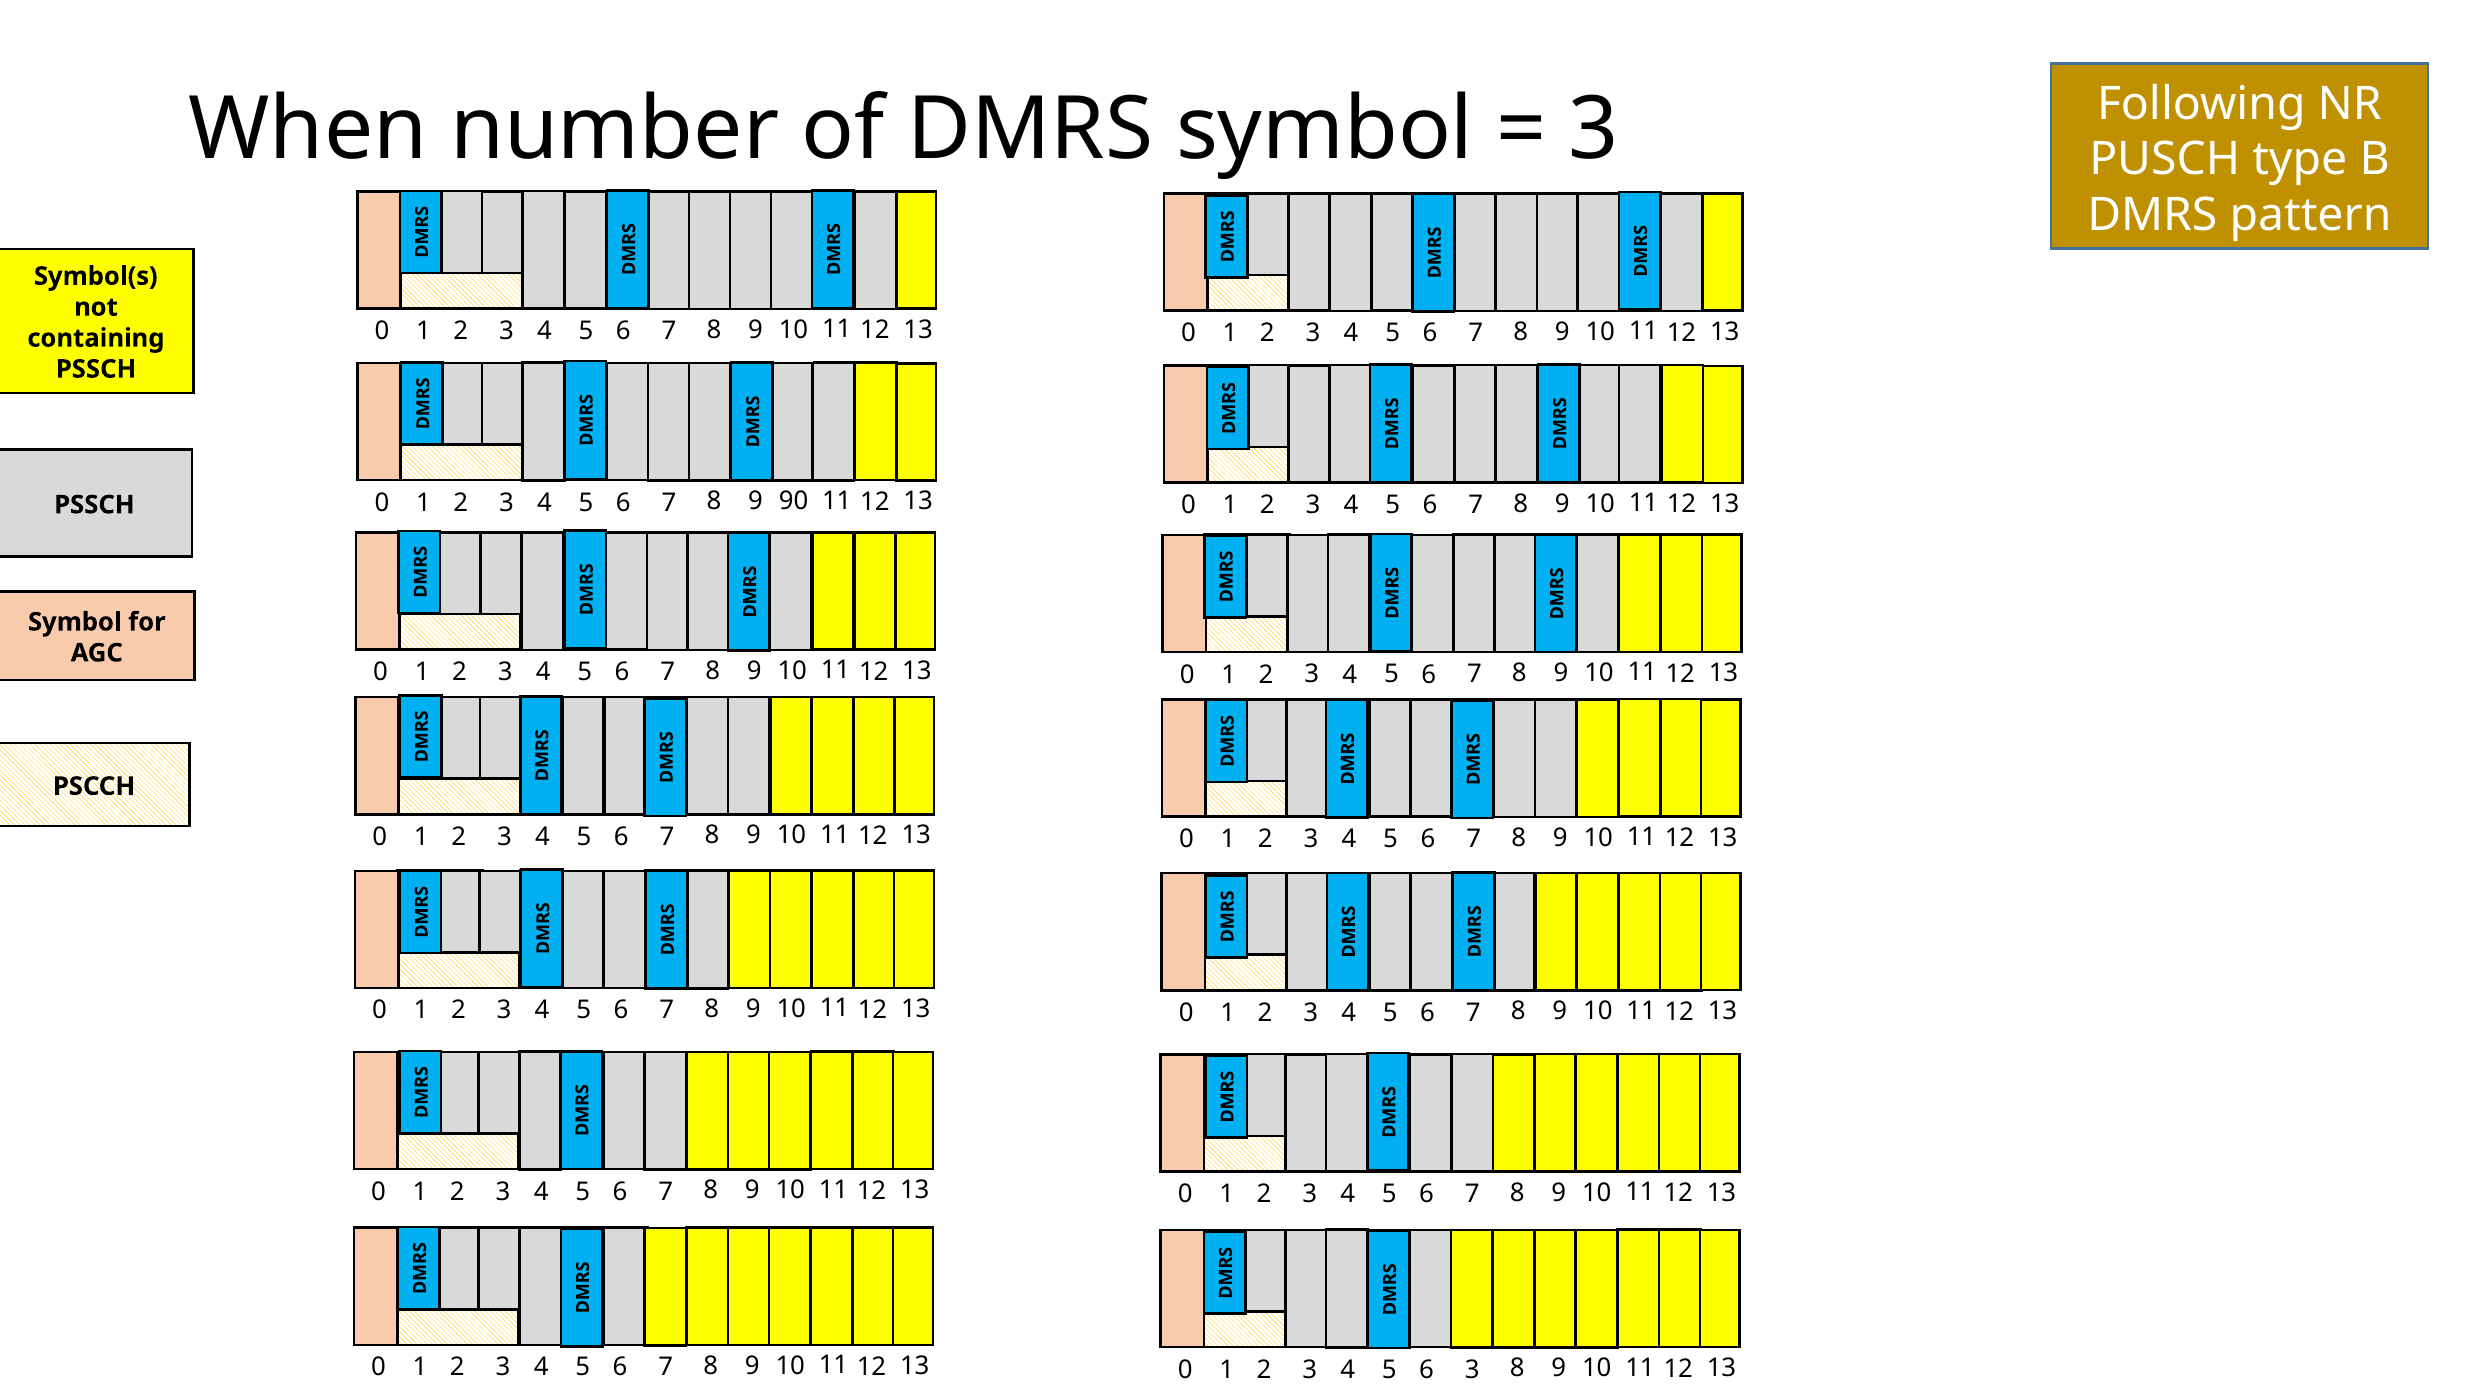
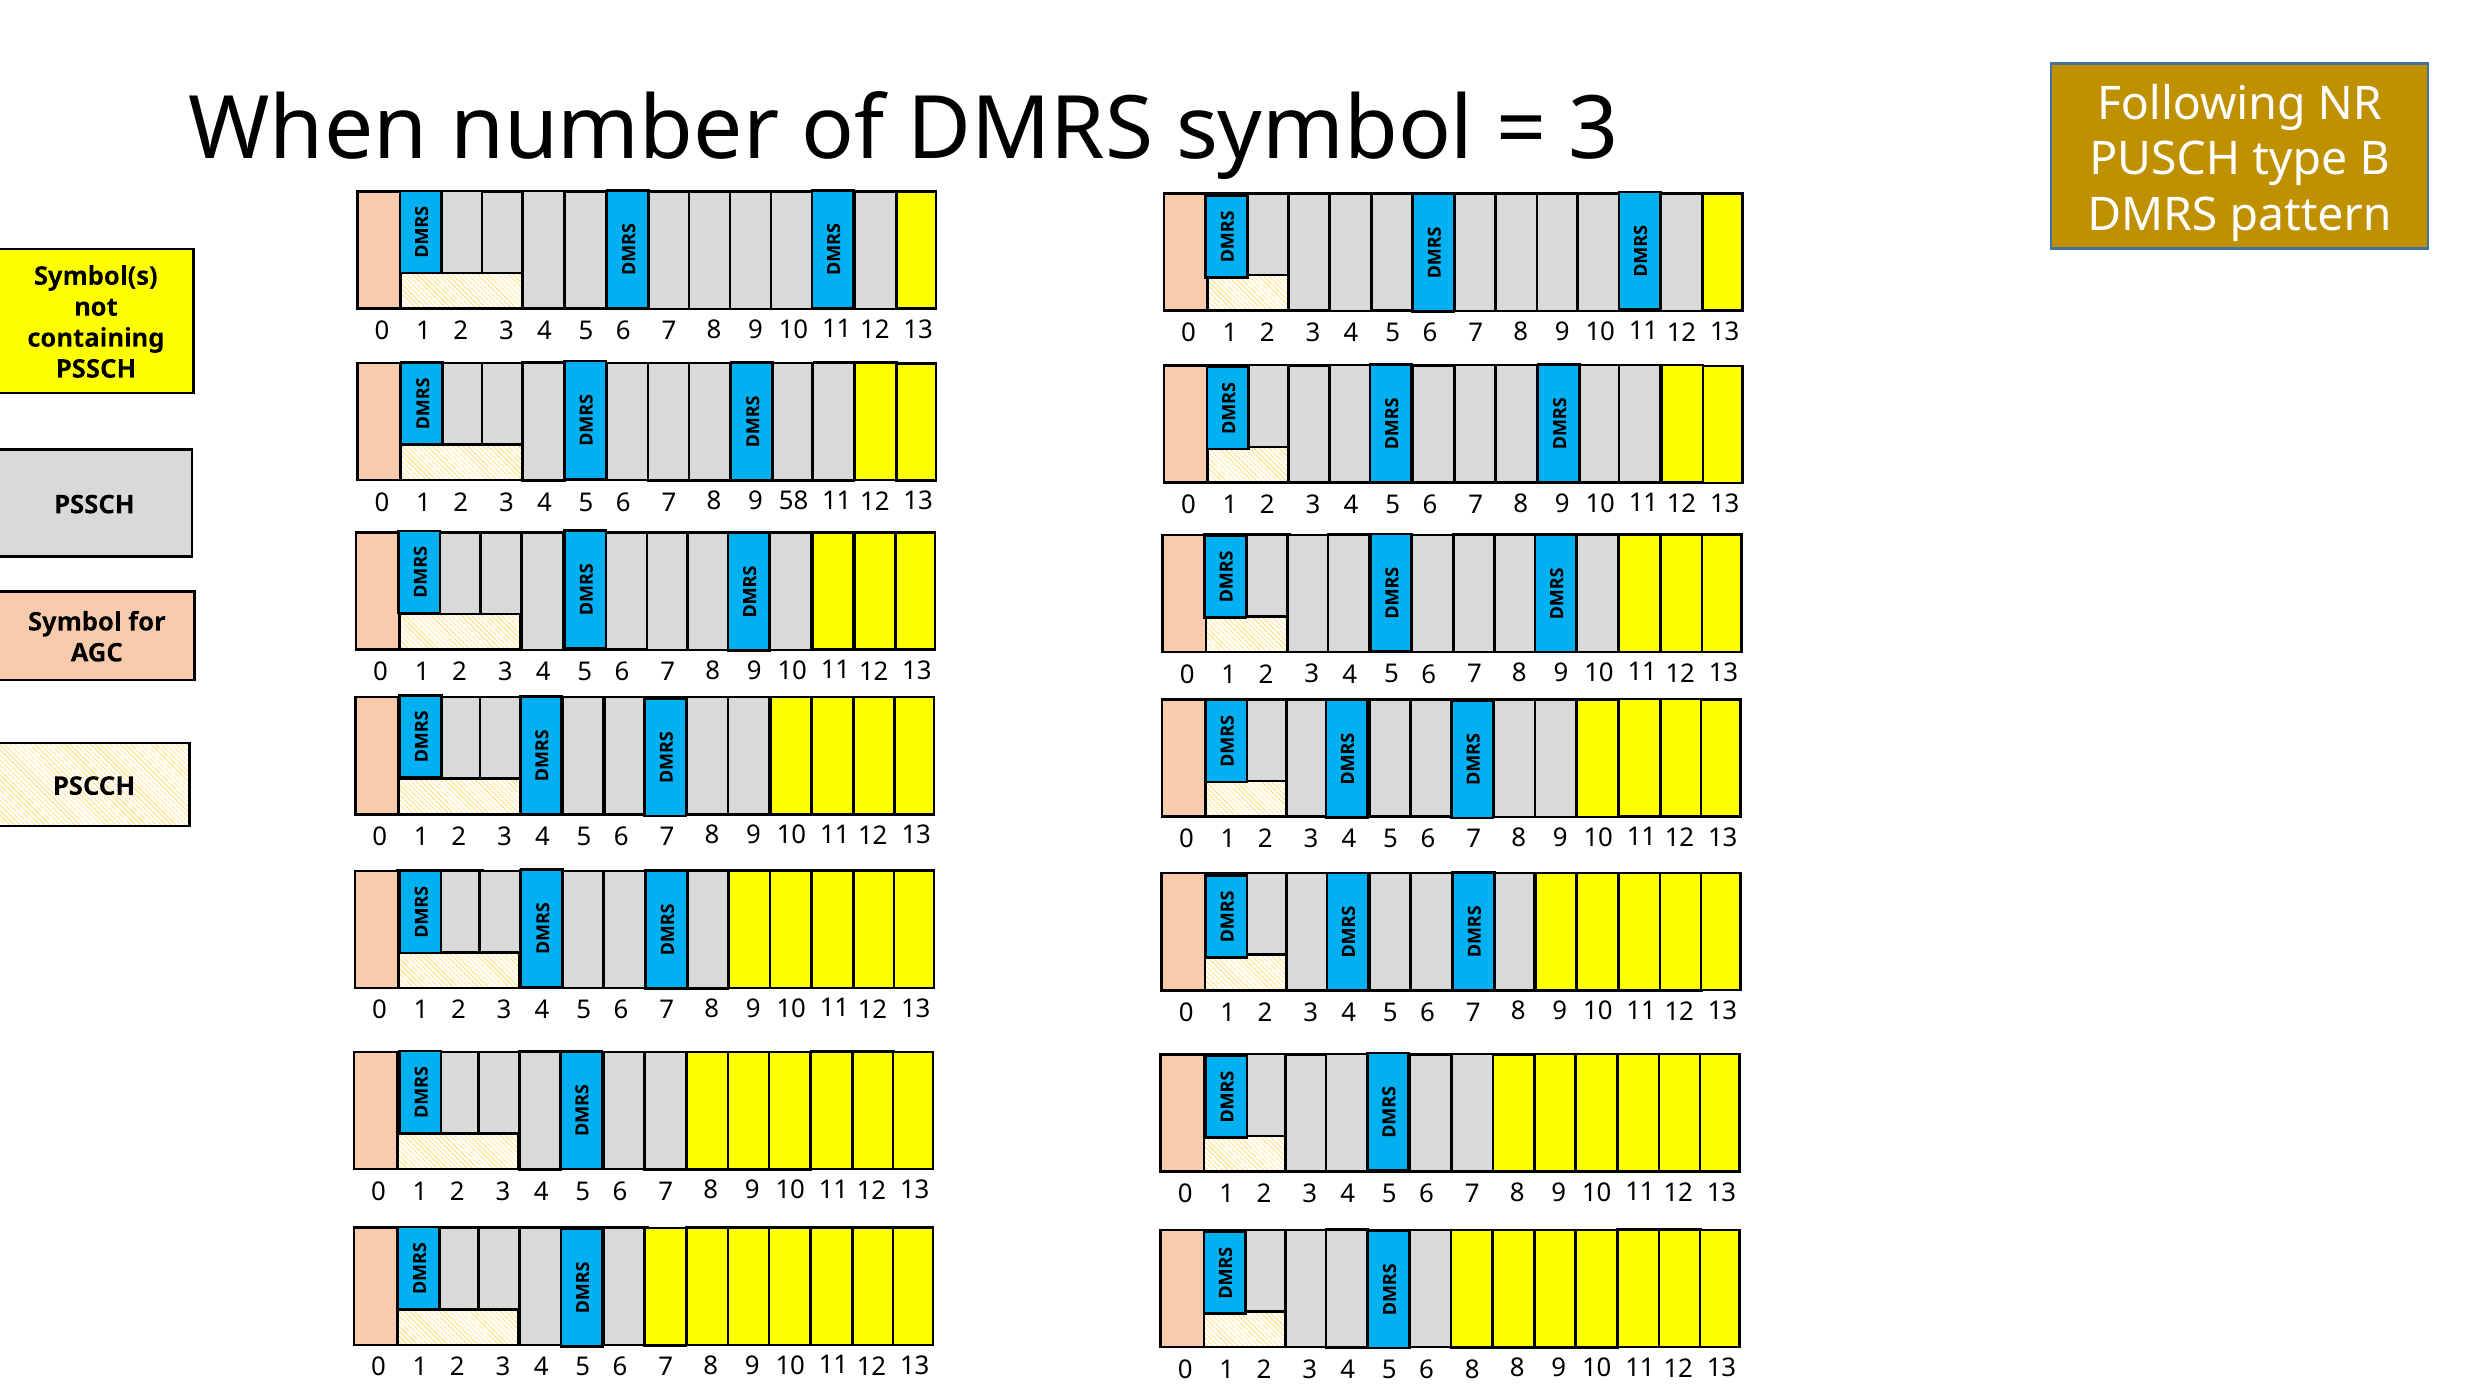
90: 90 -> 58 (794, 501)
6 3: 3 -> 8 (1472, 1370)
